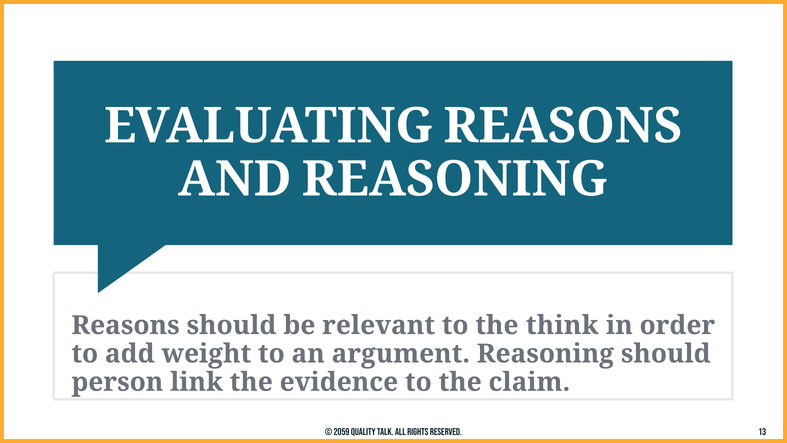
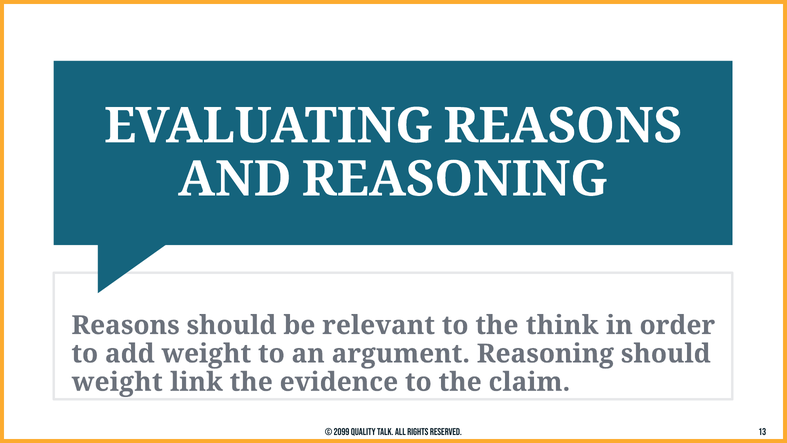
person: person -> weight (117, 382)
2059: 2059 -> 2099 (342, 432)
